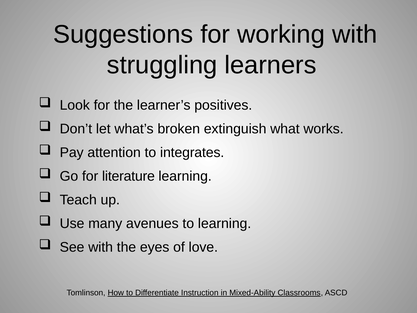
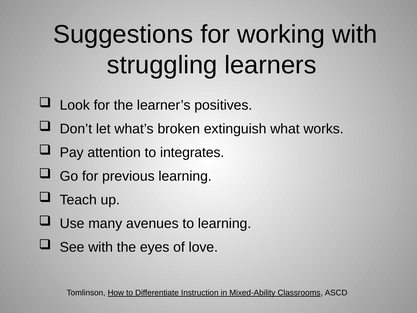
literature: literature -> previous (128, 176)
